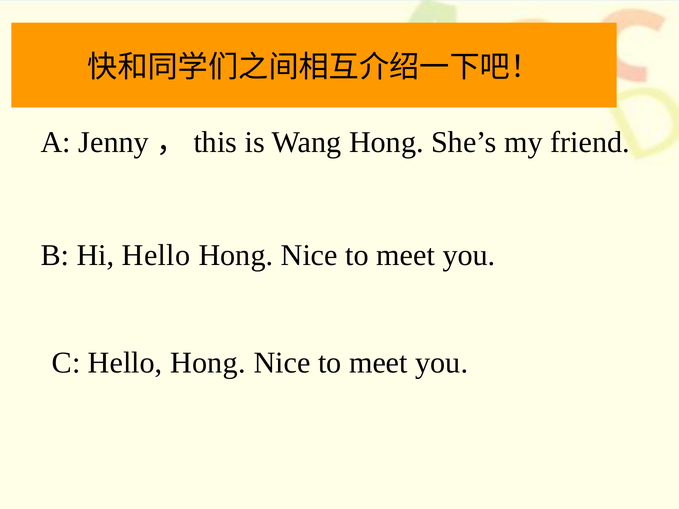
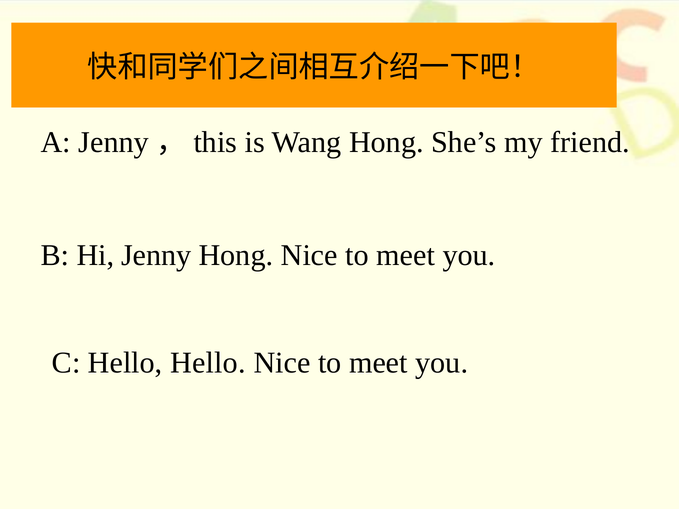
Hi Hello: Hello -> Jenny (156, 256)
C Hello Hong: Hong -> Hello (208, 363)
